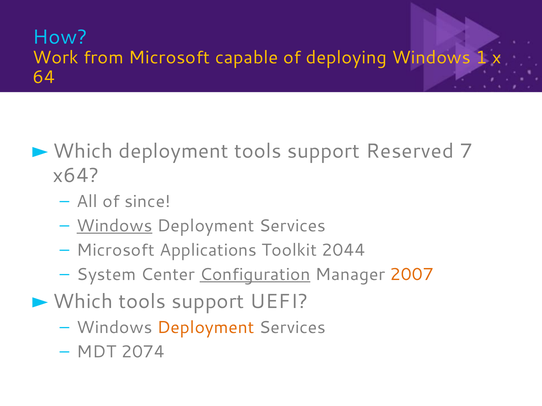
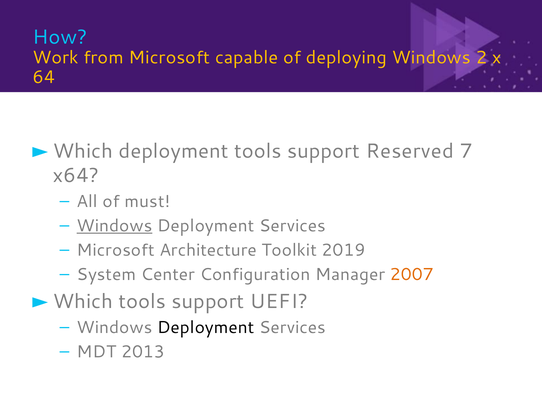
1: 1 -> 2 (482, 58)
since: since -> must (147, 202)
Applications: Applications -> Architecture (208, 250)
2044: 2044 -> 2019 (344, 250)
Configuration underline: present -> none (255, 275)
Deployment colour: orange -> black (206, 328)
2074: 2074 -> 2013 (143, 352)
